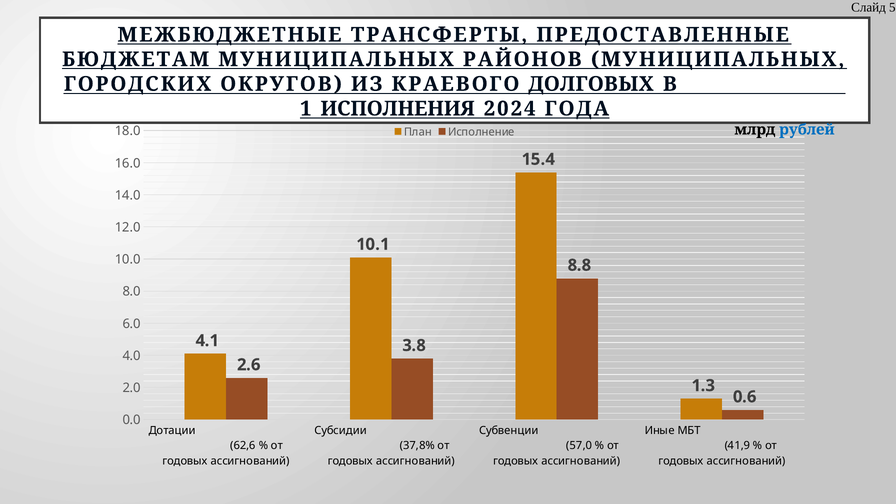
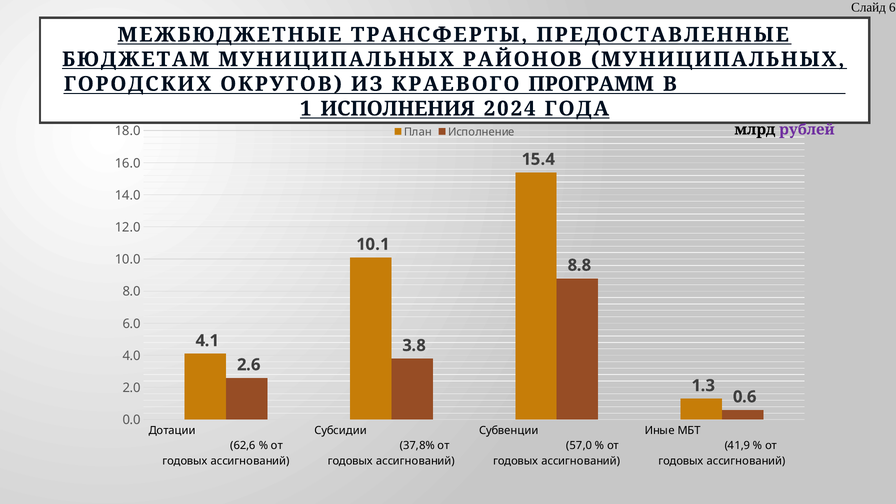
5: 5 -> 6 (892, 7)
ДОЛГОВЫХ: ДОЛГОВЫХ -> ПРОГРАММ (591, 84)
рублей colour: blue -> purple (807, 130)
